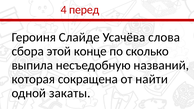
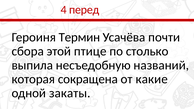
Слайде: Слайде -> Термин (79, 37)
слова: слова -> почти (164, 37)
конце: конце -> птице (90, 51)
сколько: сколько -> столько (147, 51)
найти: найти -> какие (152, 79)
